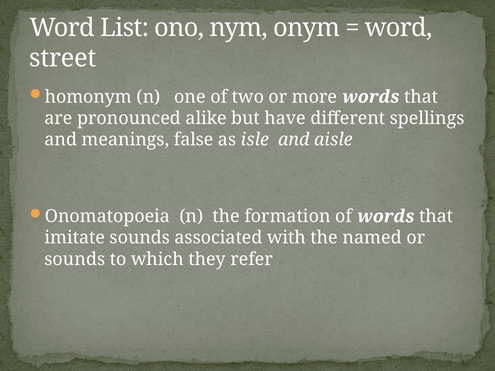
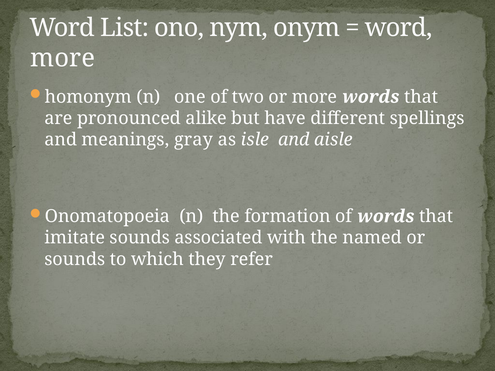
street: street -> more (63, 58)
false: false -> gray (193, 140)
